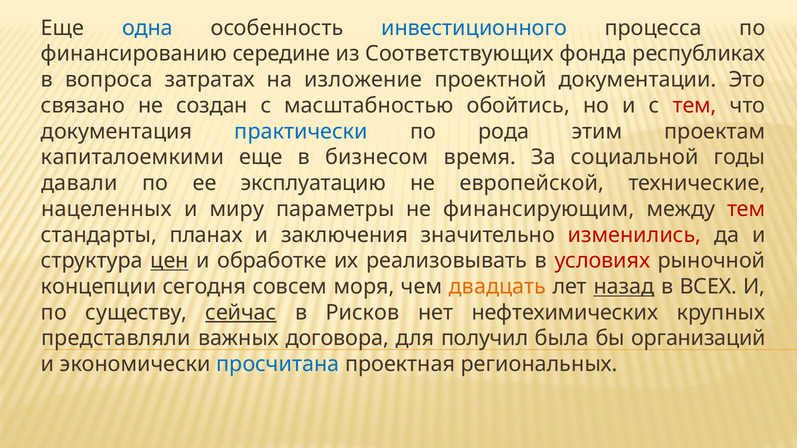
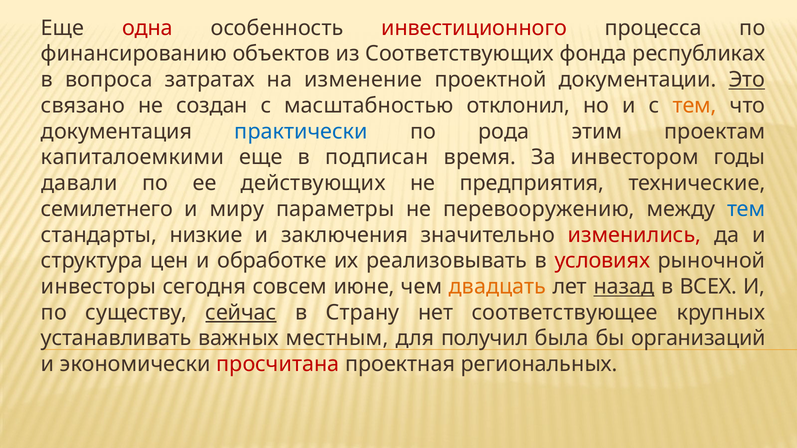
одна colour: blue -> red (147, 28)
инвестиционного colour: blue -> red (474, 28)
середине: середине -> объектов (281, 54)
изложение: изложение -> изменение (363, 80)
Это underline: none -> present (747, 80)
обойтись: обойтись -> отклонил (518, 106)
тем colour: red -> orange (695, 106)
бизнесом: бизнесом -> подписан (377, 157)
социальной: социальной -> инвестором (635, 157)
эксплуатацию: эксплуатацию -> действующих (313, 183)
европейской: европейской -> предприятия (532, 183)
нацеленных: нацеленных -> семилетнего (107, 209)
финансирующим: финансирующим -> перевооружению (539, 209)
тем colour: red -> blue (746, 209)
планах: планах -> низкие (206, 235)
цен underline: present -> none (170, 261)
концепции: концепции -> инвесторы (99, 287)
моря: моря -> июне (364, 287)
Рисков: Рисков -> Страну (363, 313)
нефтехимических: нефтехимических -> соответствующее (565, 313)
представляли: представляли -> устанавливать (116, 339)
договора: договора -> местным (337, 339)
просчитана colour: blue -> red (278, 364)
